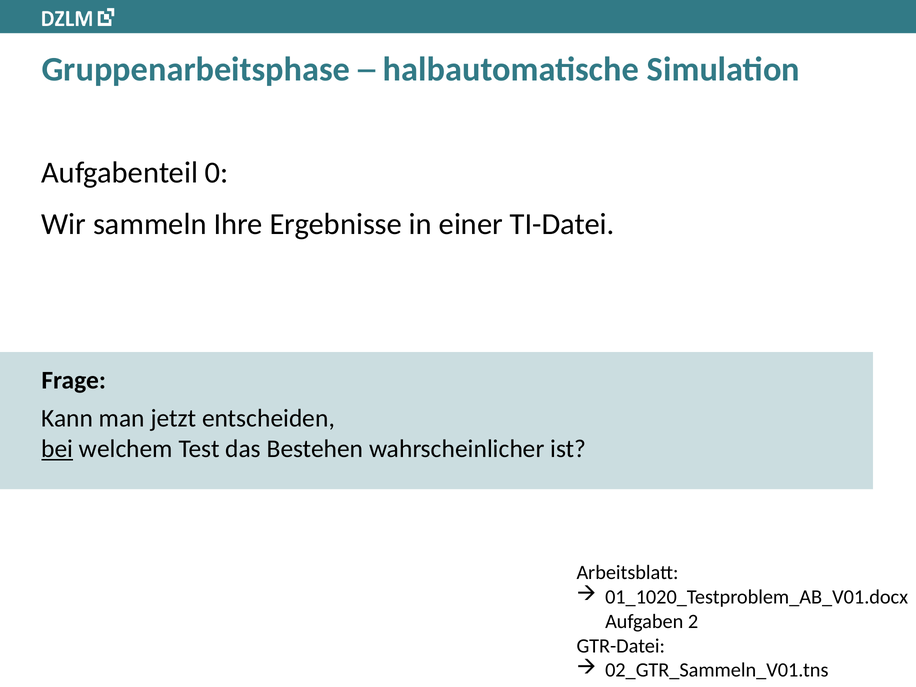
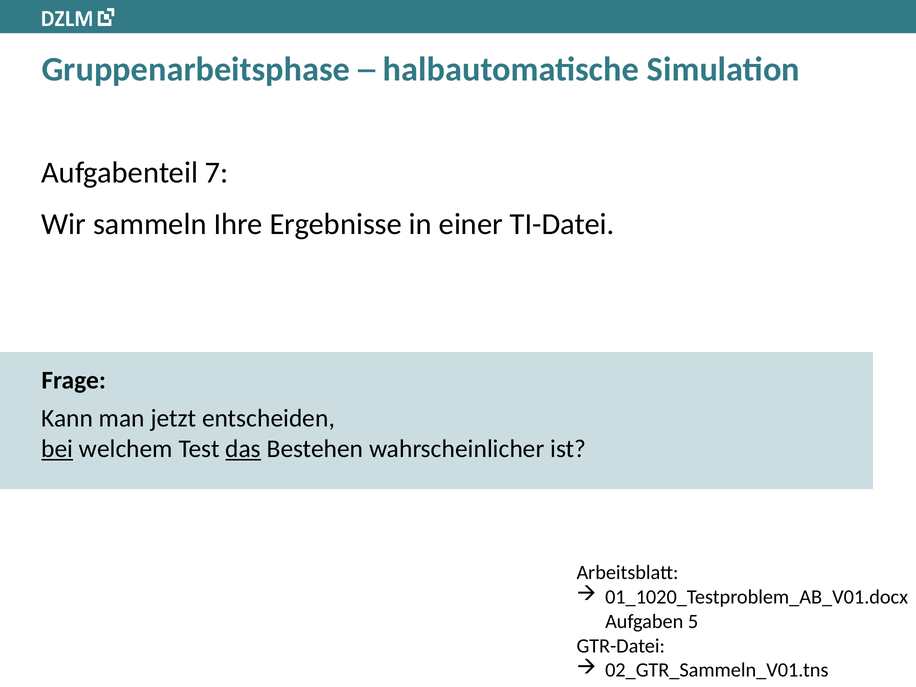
0: 0 -> 7 (217, 173)
das underline: none -> present (243, 449)
2: 2 -> 5 (693, 621)
